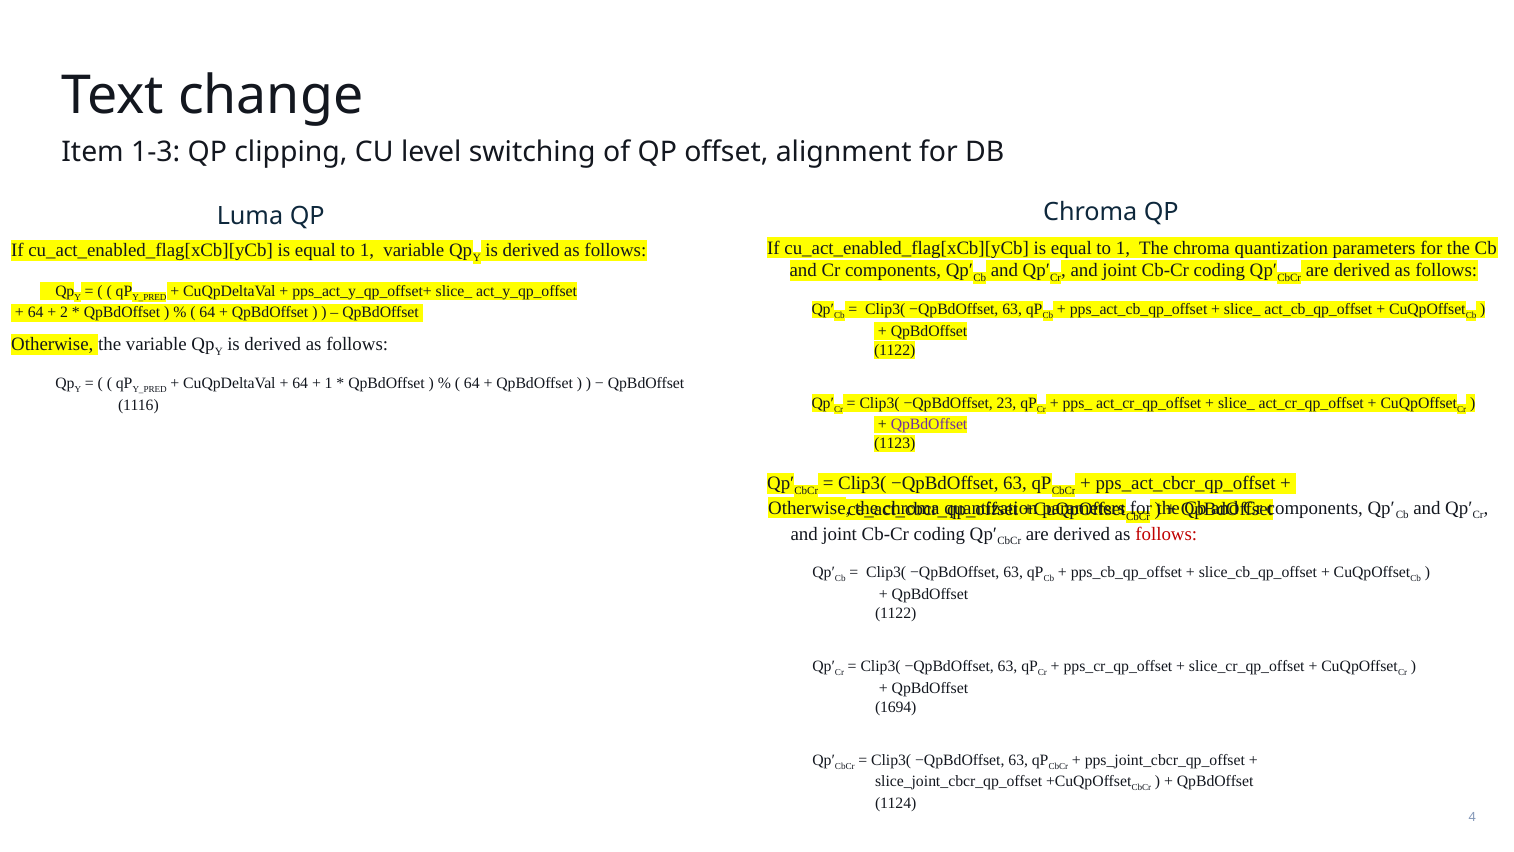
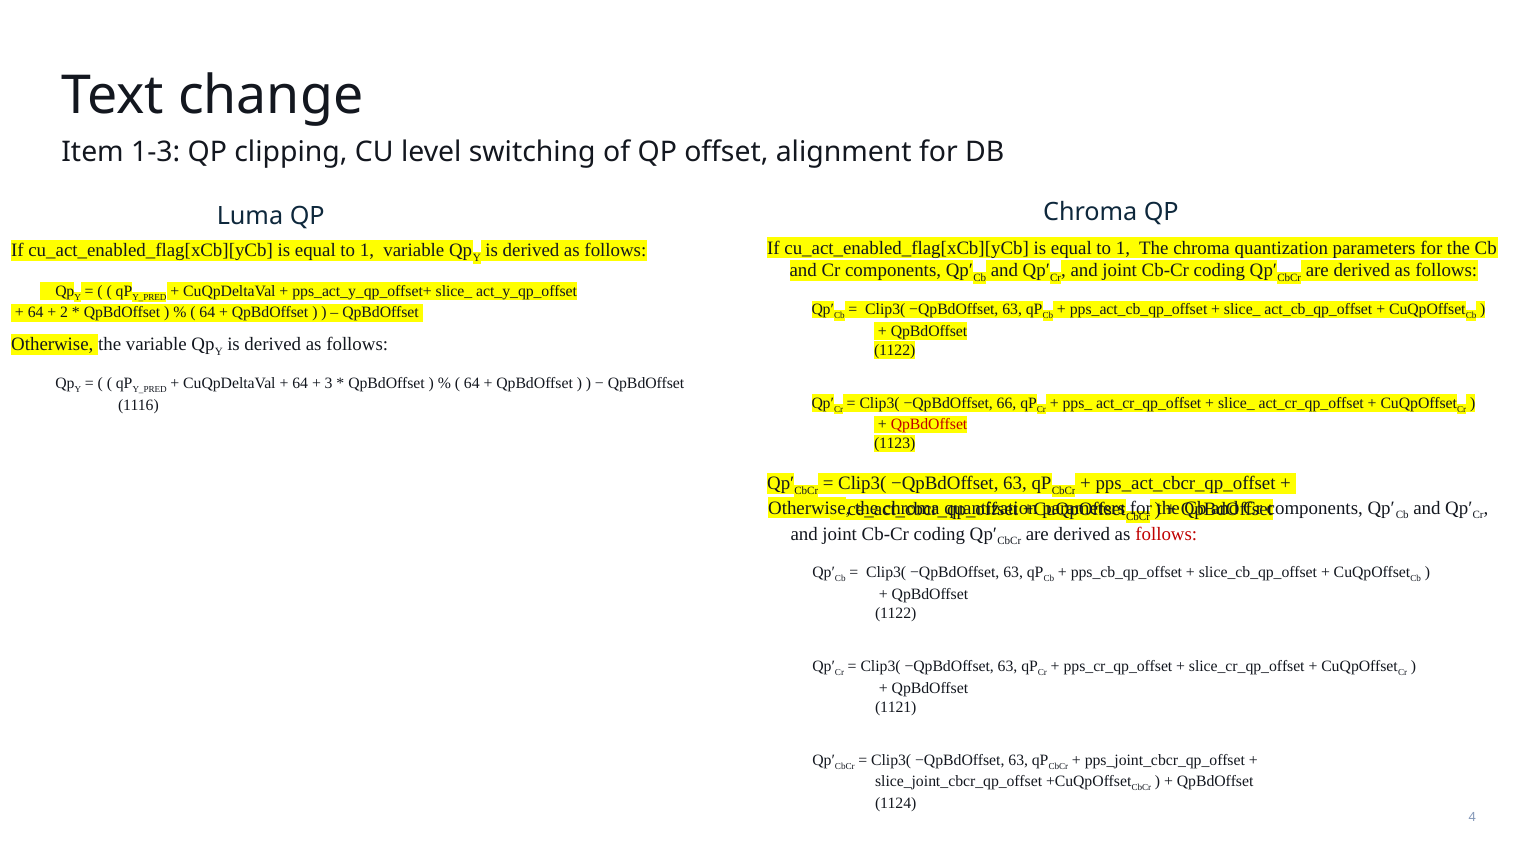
1: 1 -> 3 (329, 383)
23: 23 -> 66 (1007, 403)
QpBdOffset colour: purple -> red (929, 424)
1694: 1694 -> 1121 (896, 706)
